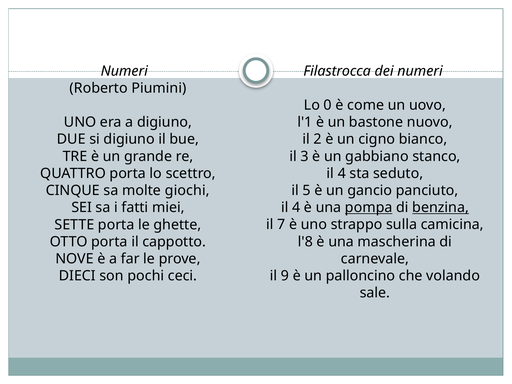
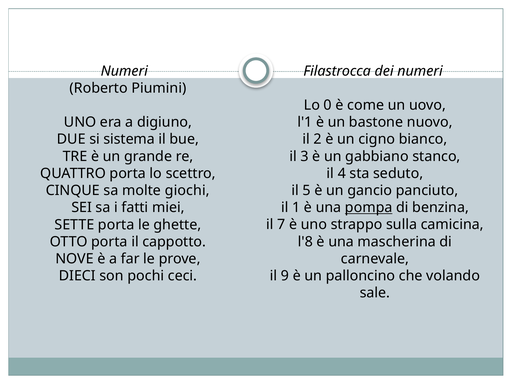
si digiuno: digiuno -> sistema (129, 139)
4: 4 -> 1 (296, 208)
benzina underline: present -> none (441, 208)
